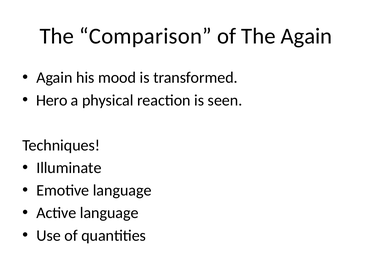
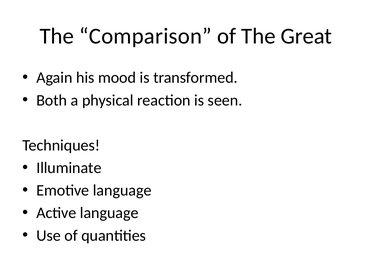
The Again: Again -> Great (306, 36)
Hero: Hero -> Both (52, 100)
